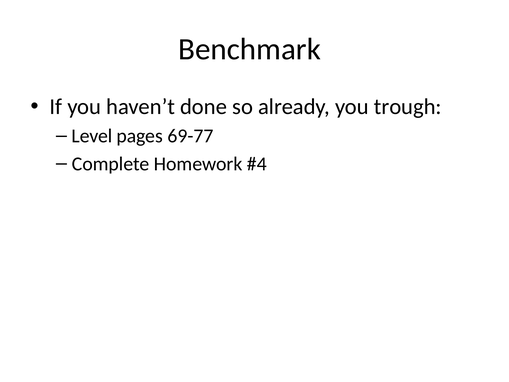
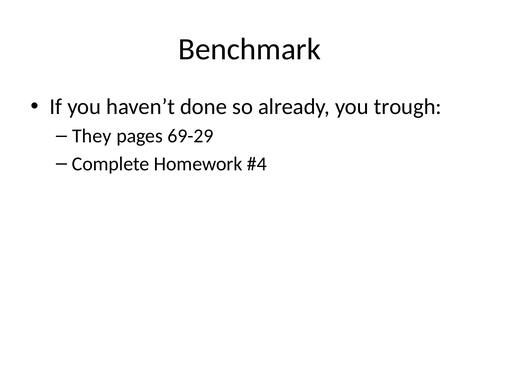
Level: Level -> They (92, 136)
69-77: 69-77 -> 69-29 (190, 136)
